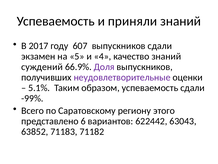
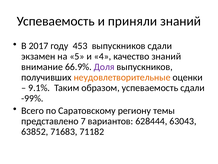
607: 607 -> 453 (80, 46)
суждений: суждений -> внимание (42, 67)
неудовлетворительные colour: purple -> orange (122, 77)
5.1%: 5.1% -> 9.1% (39, 88)
этого: этого -> темы (164, 110)
6: 6 -> 7 (83, 121)
622442: 622442 -> 628444 (151, 121)
71183: 71183 -> 71683 (64, 131)
